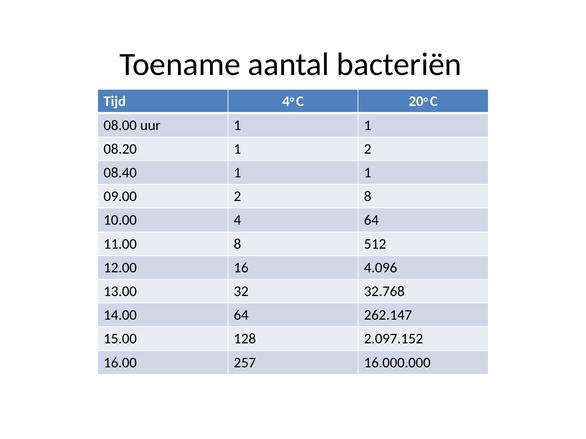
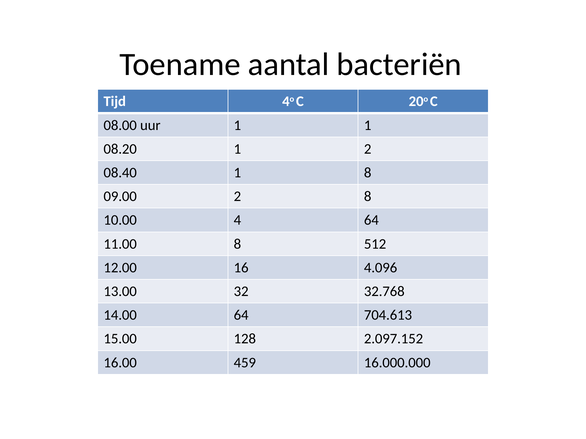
08.40 1 1: 1 -> 8 (368, 173)
262.147: 262.147 -> 704.613 (388, 315)
257: 257 -> 459 (245, 363)
